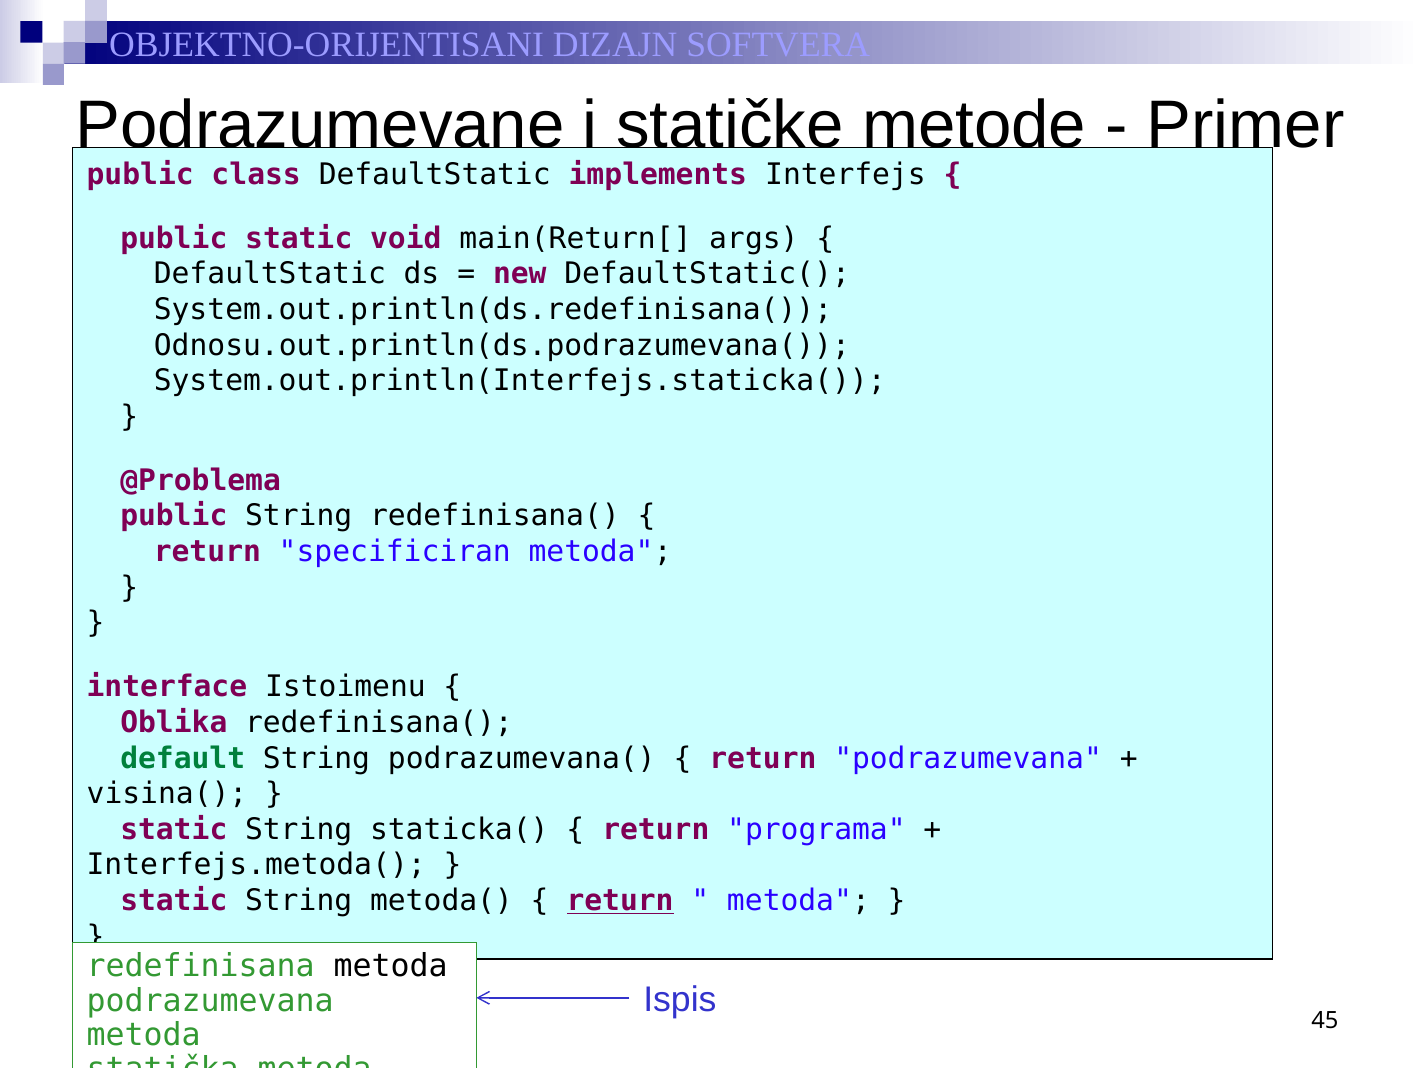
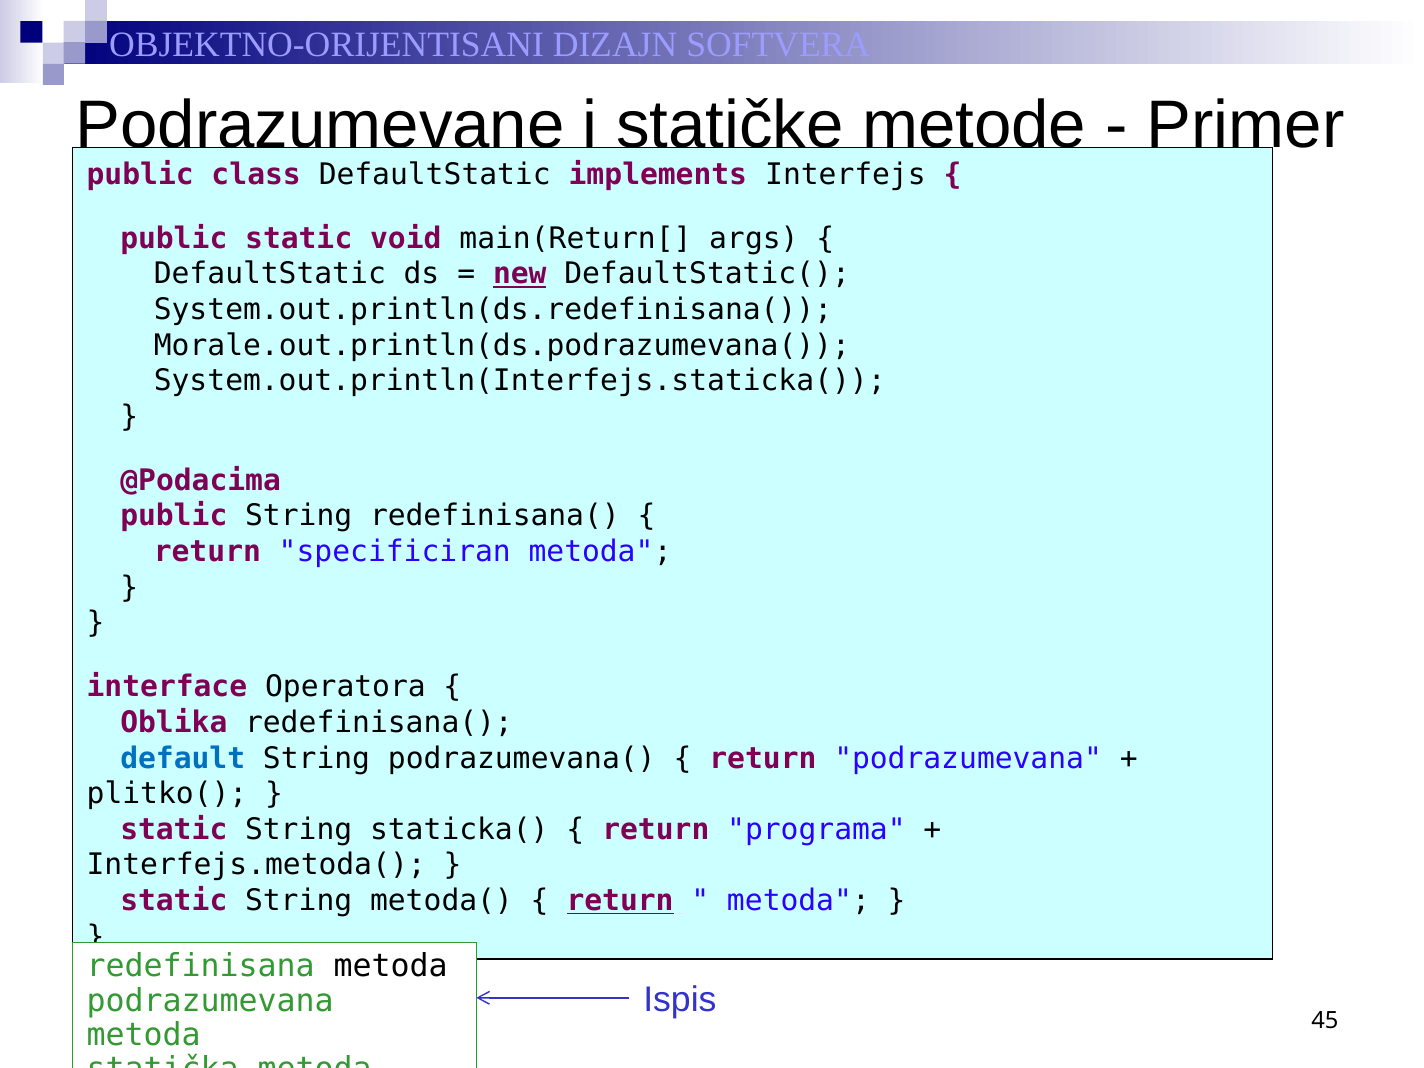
new underline: none -> present (520, 274)
Odnosu.out.println(ds.podrazumevana(: Odnosu.out.println(ds.podrazumevana( -> Morale.out.println(ds.podrazumevana( (502, 345)
@Problema: @Problema -> @Podacima (201, 481)
Istoimenu: Istoimenu -> Operatora (345, 687)
default colour: green -> blue (183, 758)
visina(: visina( -> plitko( (167, 794)
